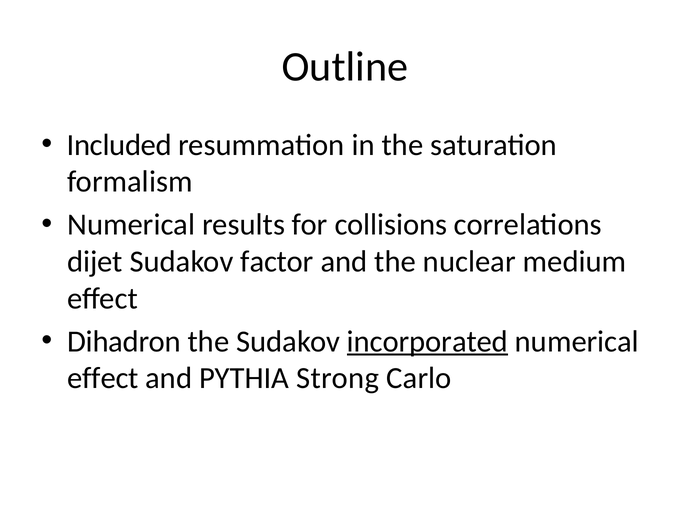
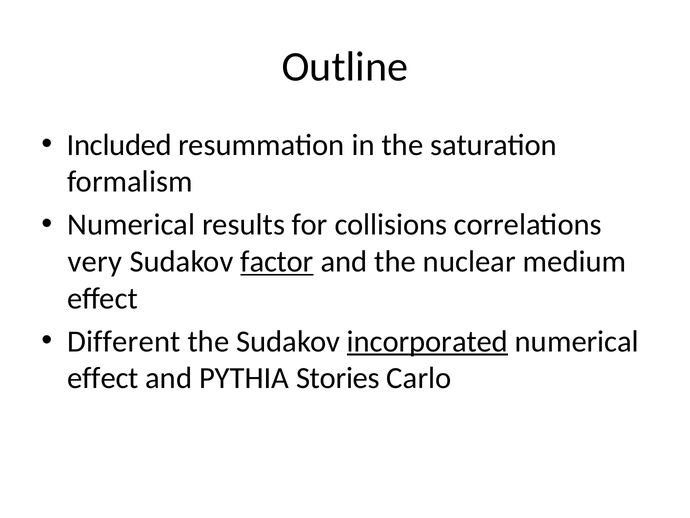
dijet: dijet -> very (95, 261)
factor underline: none -> present (277, 261)
Dihadron: Dihadron -> Different (124, 341)
Strong: Strong -> Stories (338, 378)
